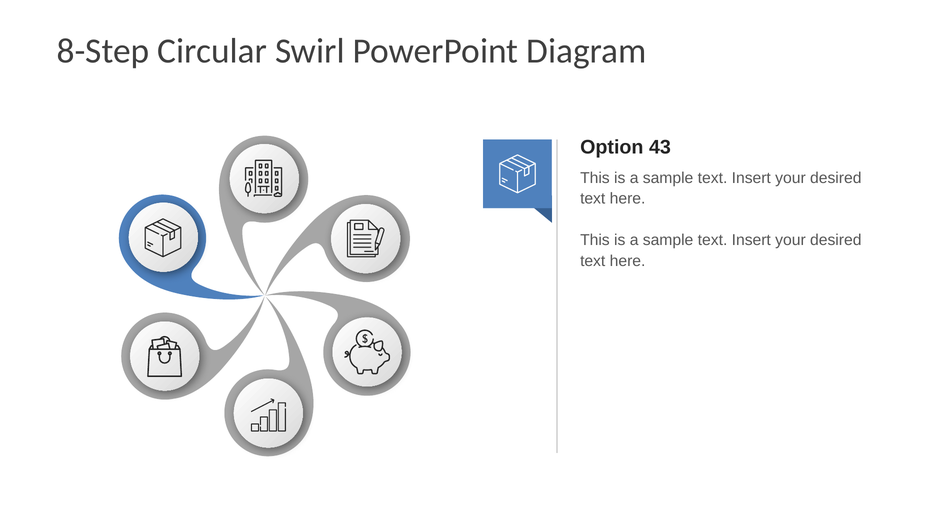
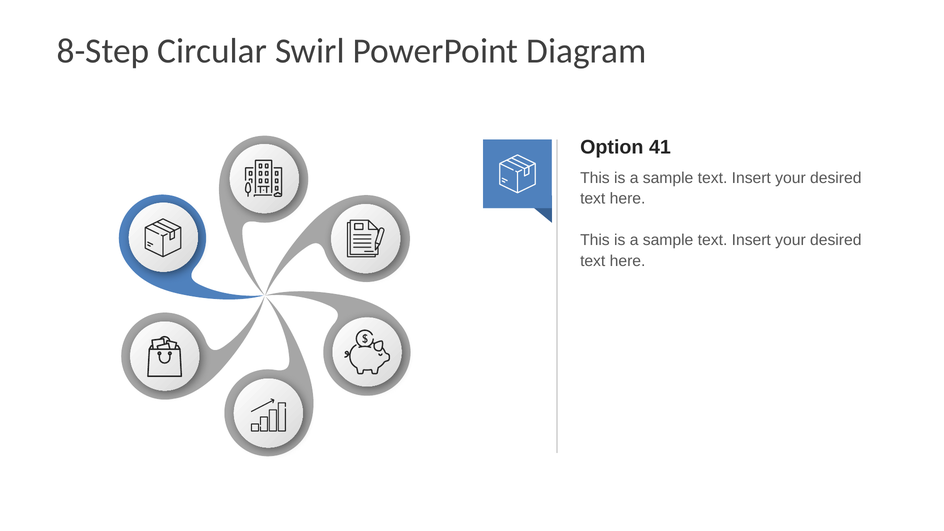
43: 43 -> 41 (660, 147)
